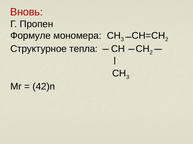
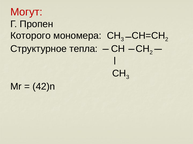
Вновь: Вновь -> Могут (26, 12)
Формуле: Формуле -> Которого (30, 36)
